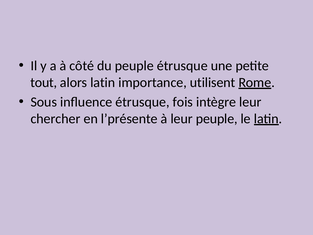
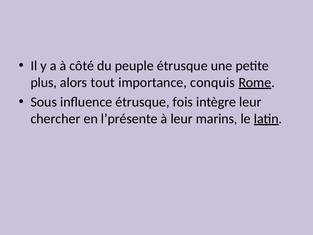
tout: tout -> plus (44, 82)
alors latin: latin -> tout (103, 82)
utilisent: utilisent -> conquis (213, 82)
leur peuple: peuple -> marins (217, 119)
